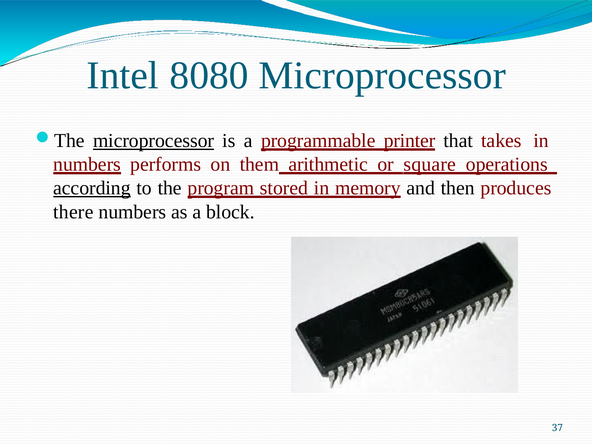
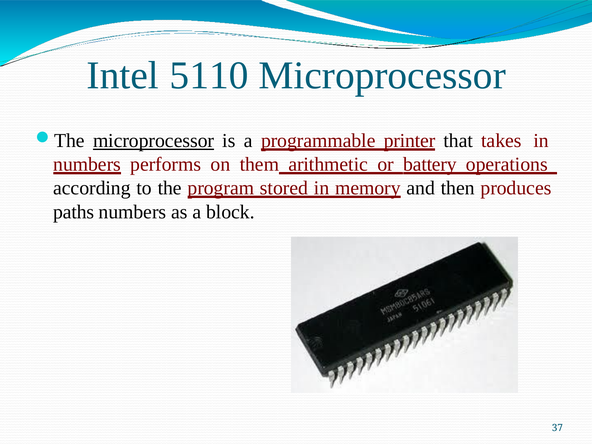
8080: 8080 -> 5110 (209, 75)
square: square -> battery (430, 164)
according underline: present -> none (92, 188)
there: there -> paths (74, 212)
